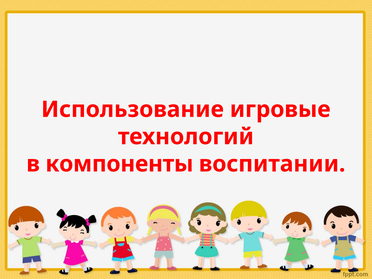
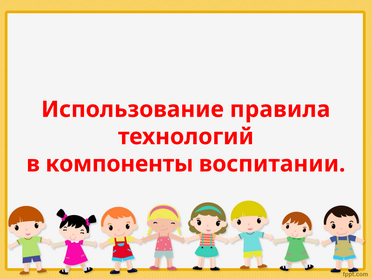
игровые: игровые -> правила (280, 109)
